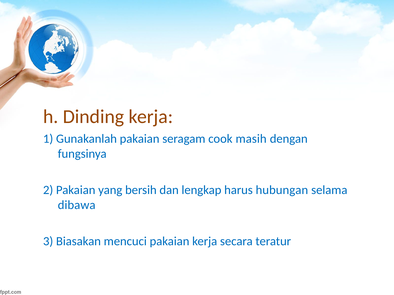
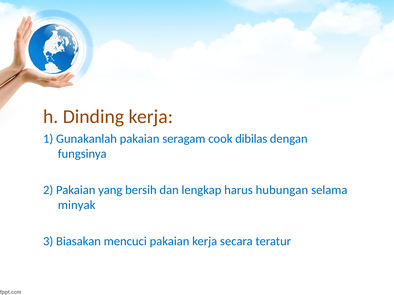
masih: masih -> dibilas (251, 139)
dibawa: dibawa -> minyak (77, 205)
